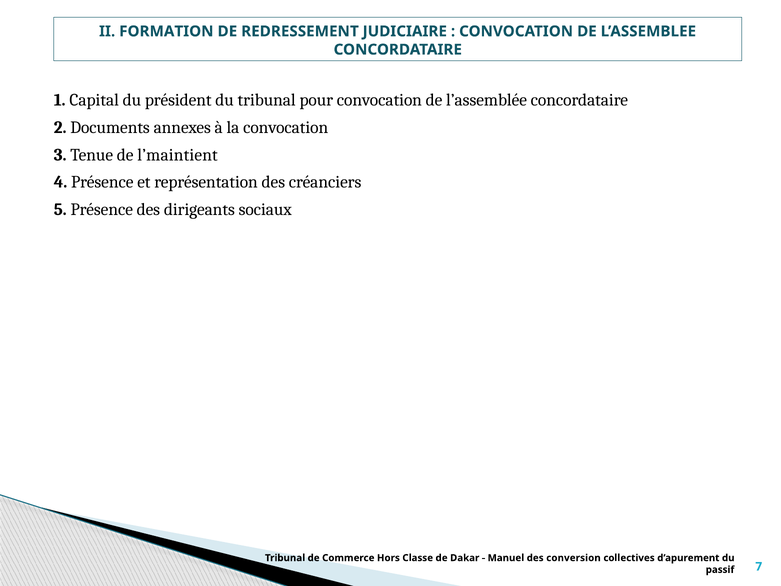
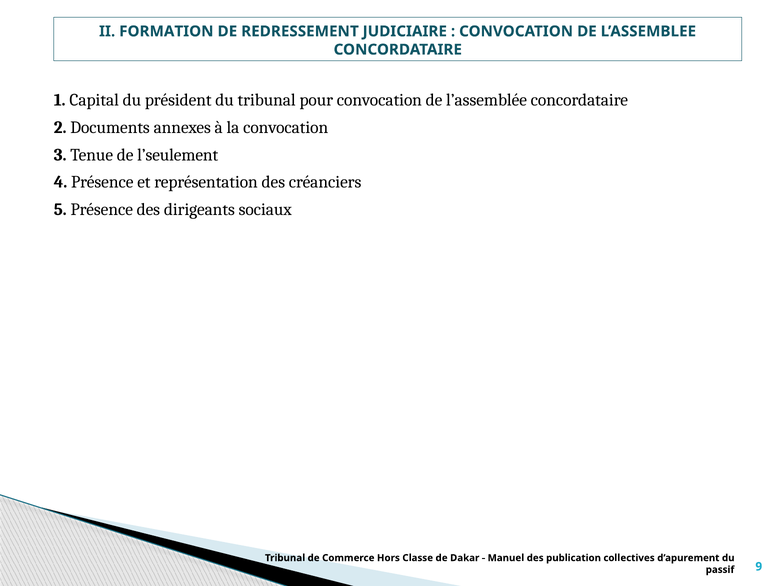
l’maintient: l’maintient -> l’seulement (178, 155)
conversion: conversion -> publication (574, 558)
7: 7 -> 9 (759, 566)
